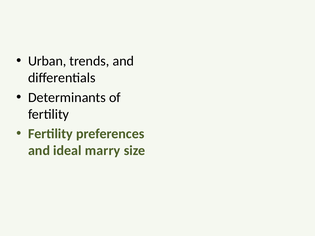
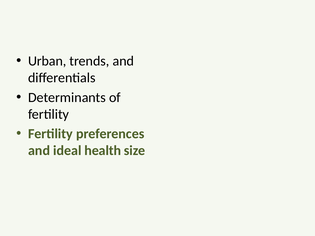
marry: marry -> health (103, 151)
